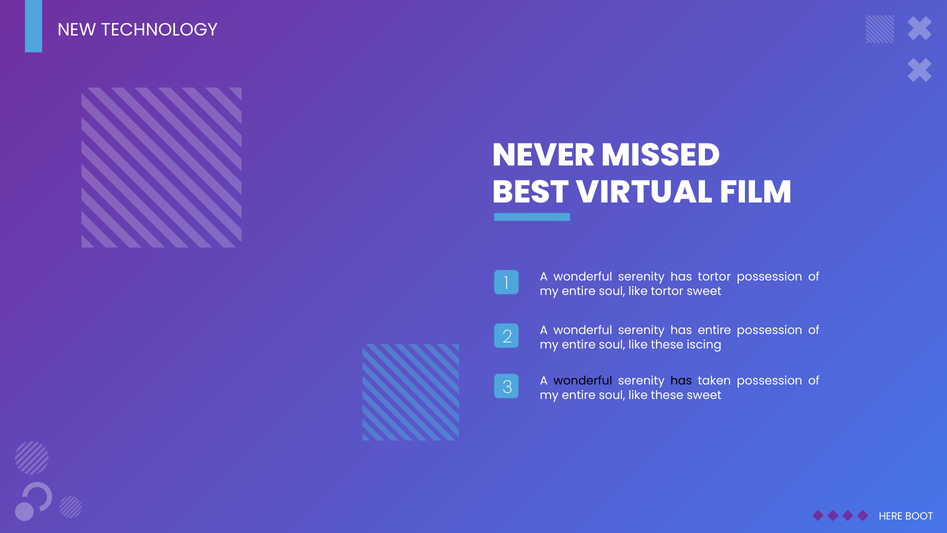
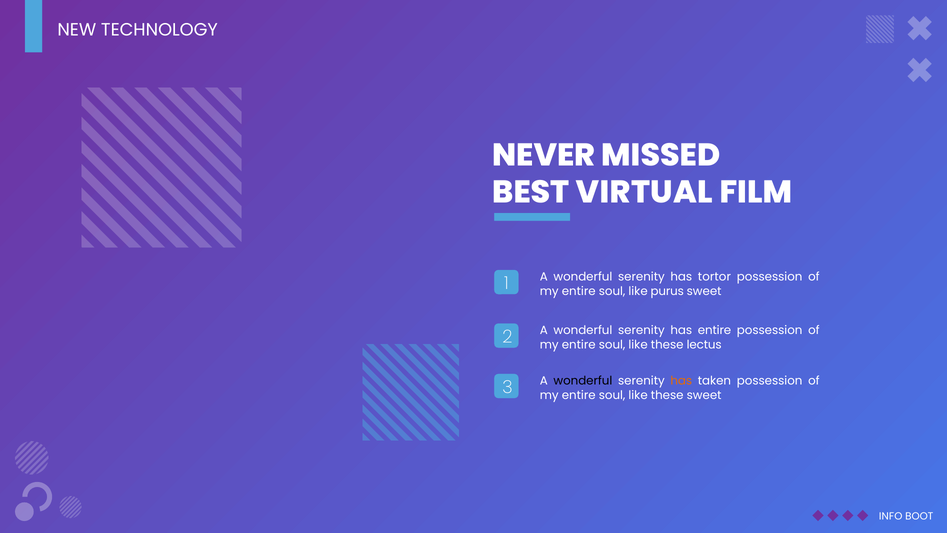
like tortor: tortor -> purus (667, 291)
iscing: iscing -> lectus (704, 345)
has colour: black -> orange (681, 381)
HERE: HERE -> INFO (891, 516)
